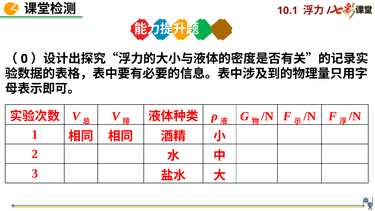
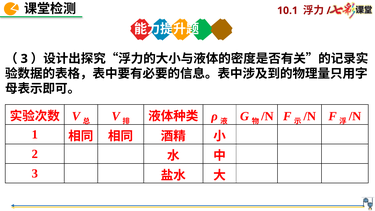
0: 0 -> 3 (24, 59)
